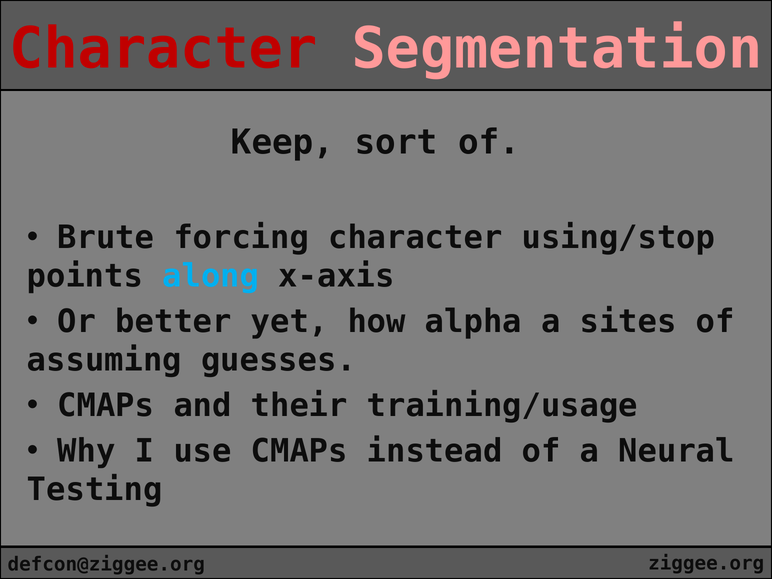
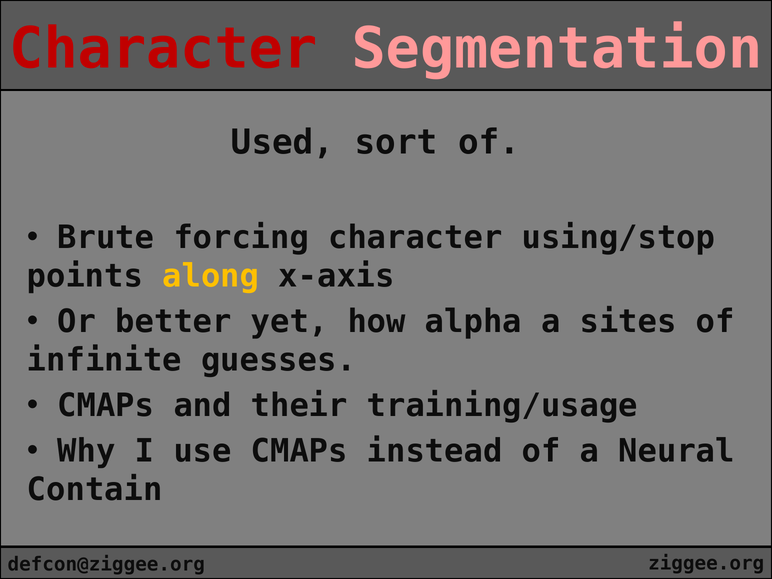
Keep: Keep -> Used (282, 143)
along colour: light blue -> yellow (211, 276)
assuming: assuming -> infinite (104, 360)
Testing: Testing -> Contain (95, 490)
